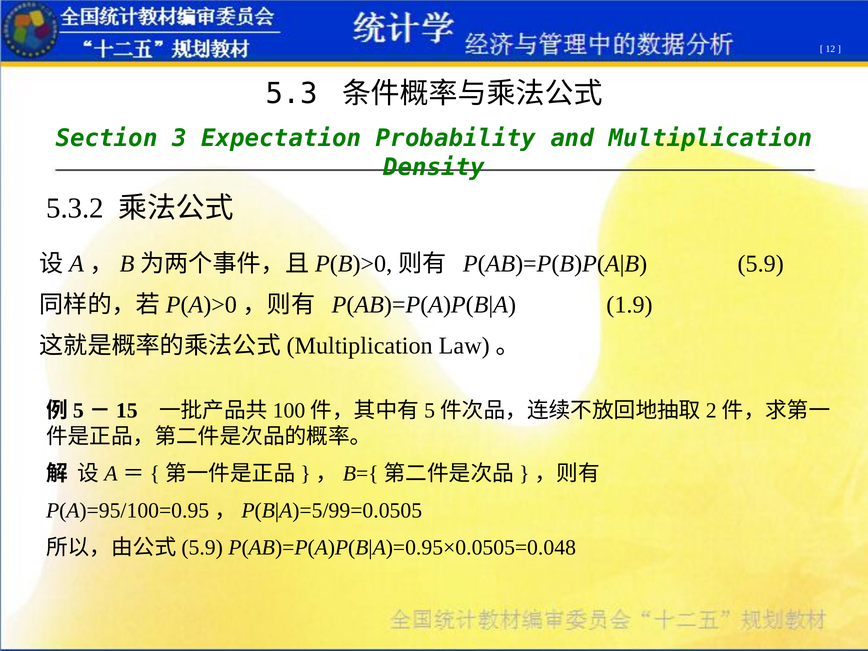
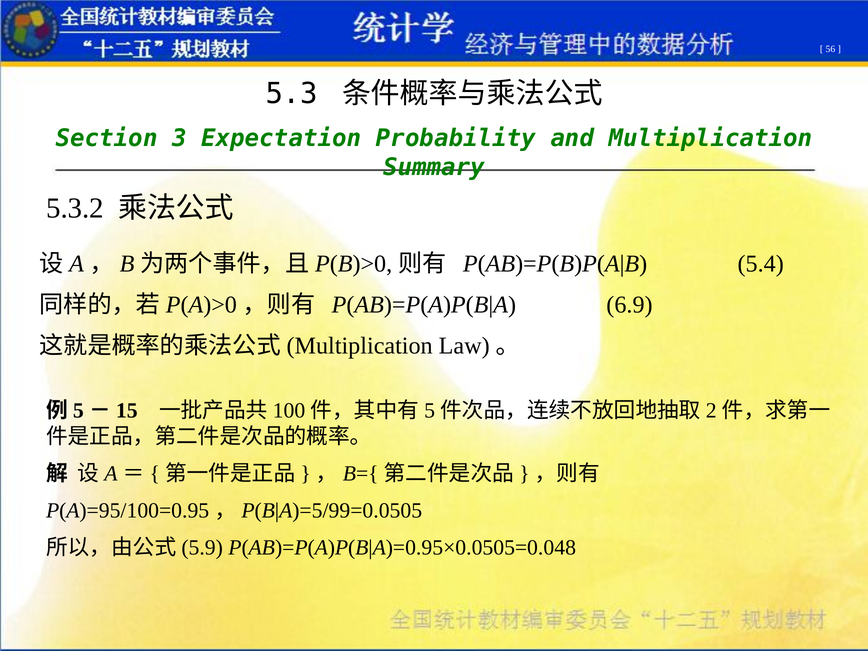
12: 12 -> 56 (830, 49)
Density: Density -> Summary (434, 167)
5.9: 5.9 -> 5.4 (761, 264)
1.9: 1.9 -> 6.9 (629, 305)
